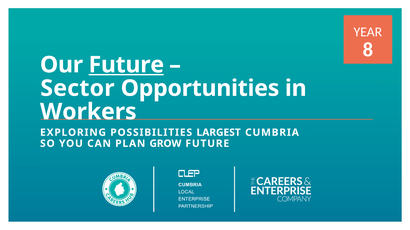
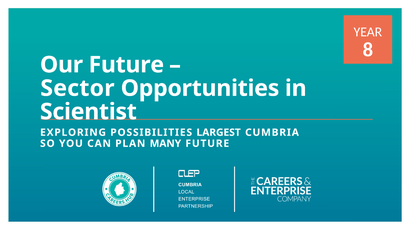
Future underline: present -> none (126, 65)
Workers: Workers -> Scientist (88, 112)
GROW: GROW -> MANY (165, 144)
